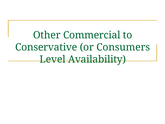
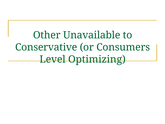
Commercial: Commercial -> Unavailable (92, 35)
Availability: Availability -> Optimizing (97, 59)
